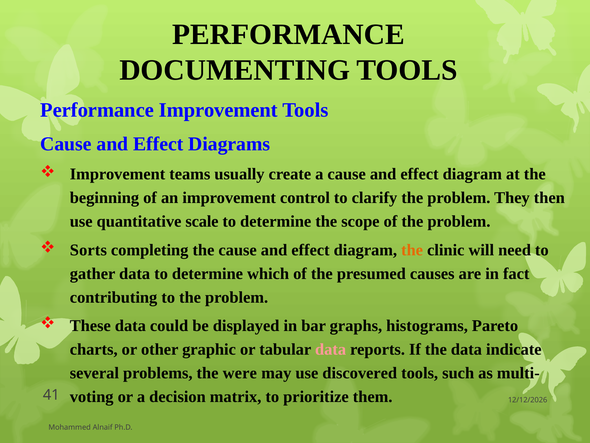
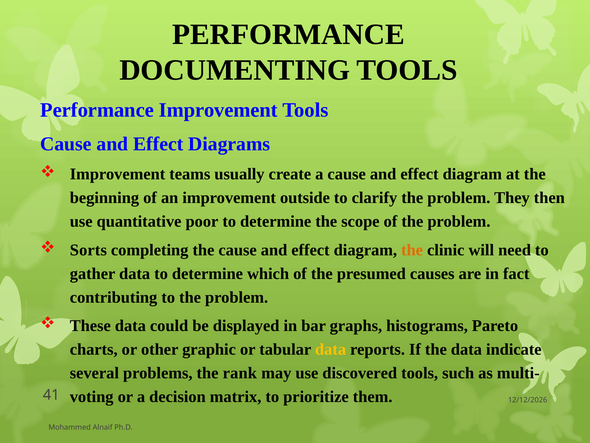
control: control -> outside (305, 198)
scale: scale -> poor (202, 221)
data colour: pink -> yellow (331, 349)
were: were -> rank (240, 373)
